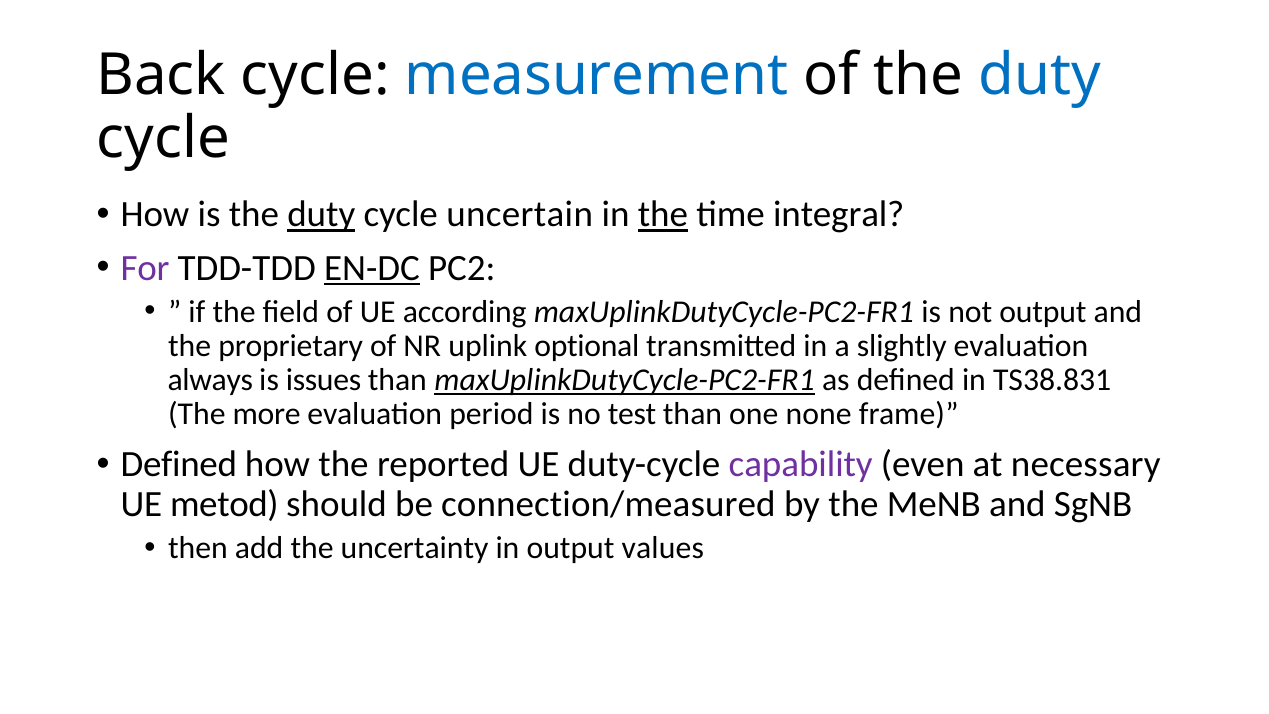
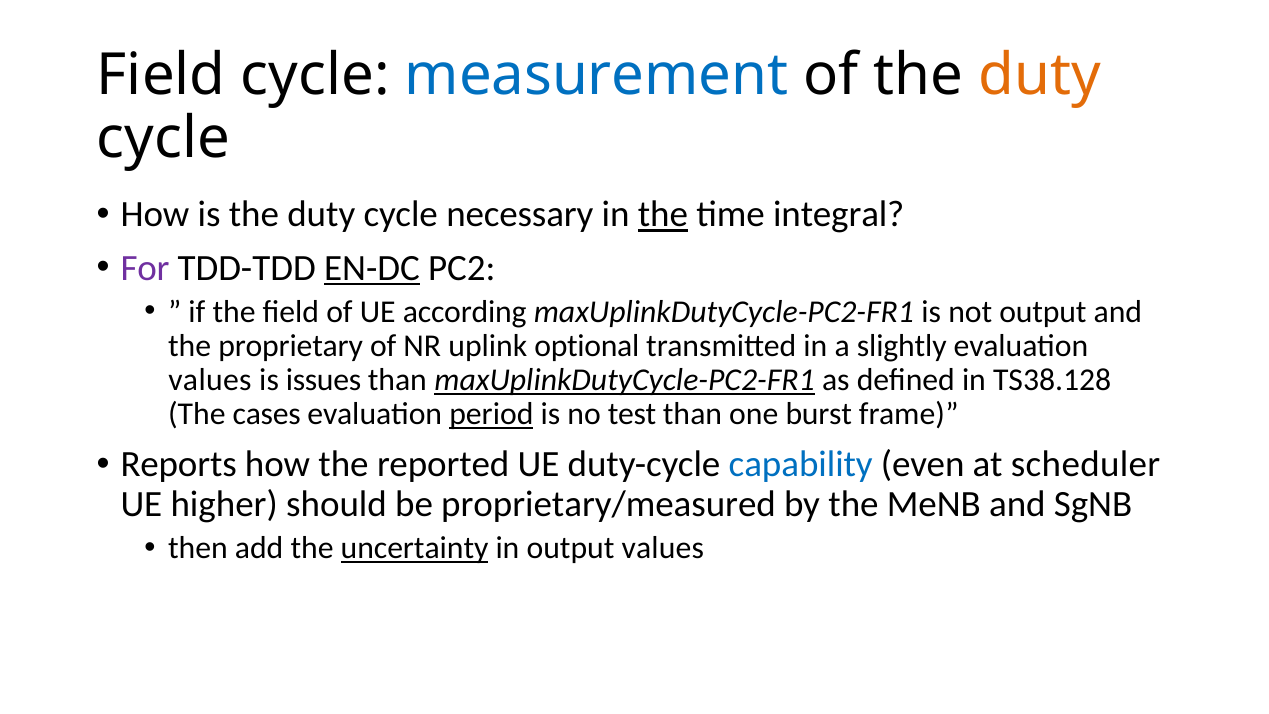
Back: Back -> Field (161, 75)
duty colour: blue -> orange (1040, 75)
duty underline: present -> none (321, 215)
uncertain: uncertain -> necessary (520, 215)
always: always -> values (210, 380)
TS38.831: TS38.831 -> TS38.128 (1052, 380)
more: more -> cases (267, 414)
period underline: none -> present (491, 414)
none: none -> burst (819, 414)
Defined: Defined -> Reports (179, 465)
capability colour: purple -> blue (801, 465)
necessary: necessary -> scheduler (1086, 465)
metod: metod -> higher (224, 505)
connection/measured: connection/measured -> proprietary/measured (609, 505)
uncertainty underline: none -> present (415, 548)
